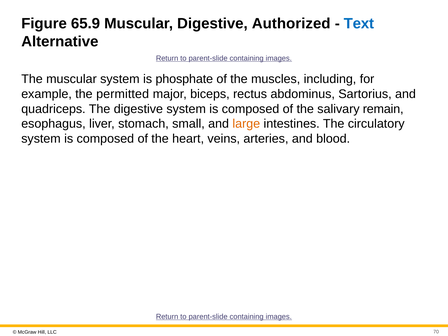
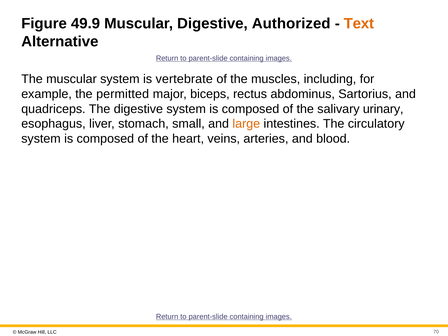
65.9: 65.9 -> 49.9 (86, 24)
Text colour: blue -> orange (359, 24)
phosphate: phosphate -> vertebrate (184, 79)
remain: remain -> urinary (383, 109)
